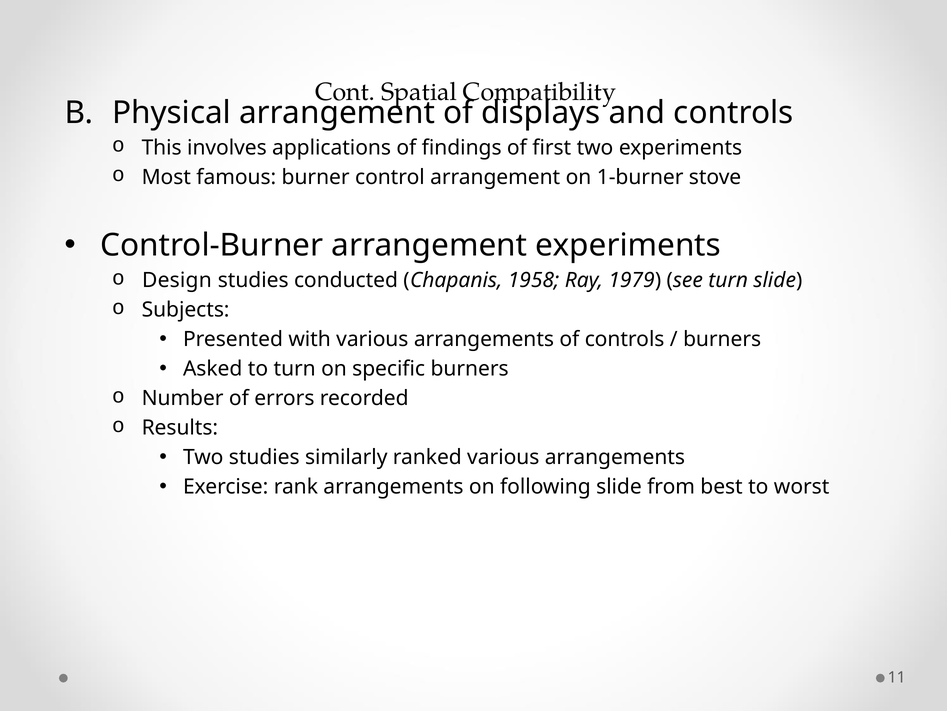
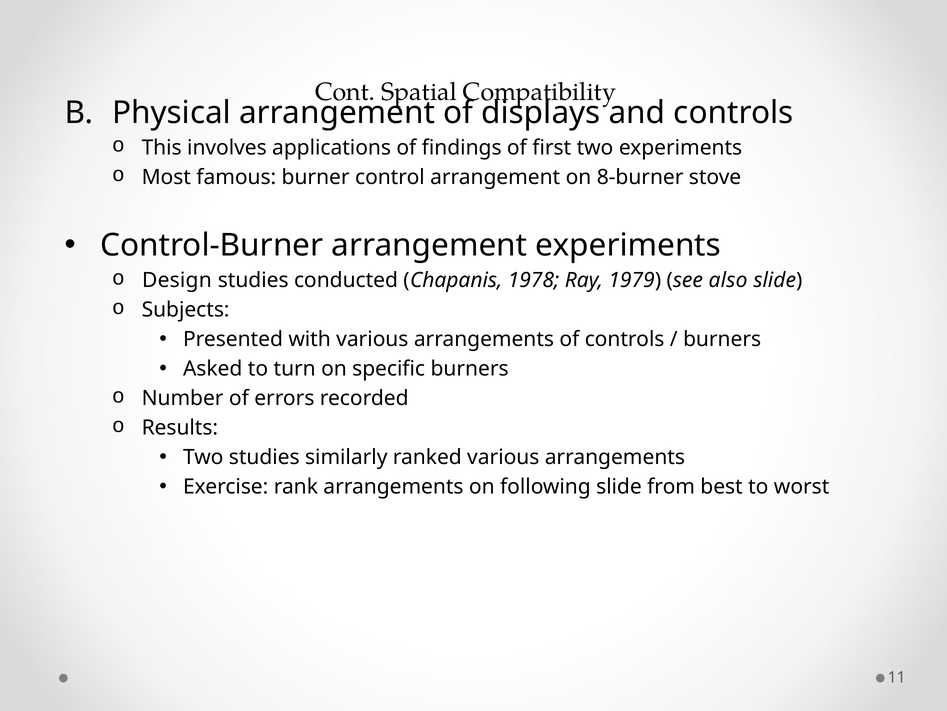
1-burner: 1-burner -> 8-burner (640, 177)
1958: 1958 -> 1978 (534, 280)
see turn: turn -> also (728, 280)
